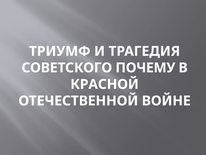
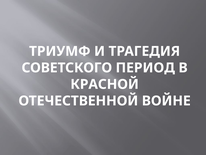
ПОЧЕМУ: ПОЧЕМУ -> ПЕРИОД (145, 68)
